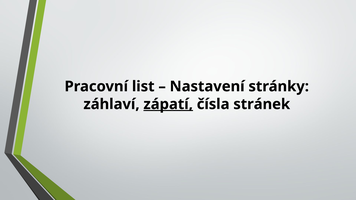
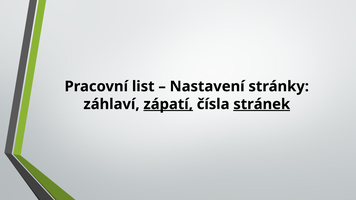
stránek underline: none -> present (262, 104)
